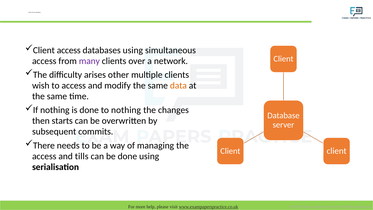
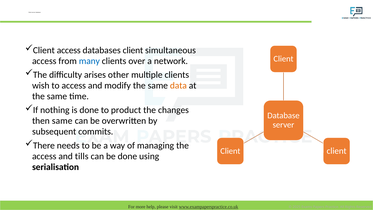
databases using: using -> client (133, 50)
many colour: purple -> blue (89, 61)
to nothing: nothing -> product (126, 110)
then starts: starts -> same (62, 121)
